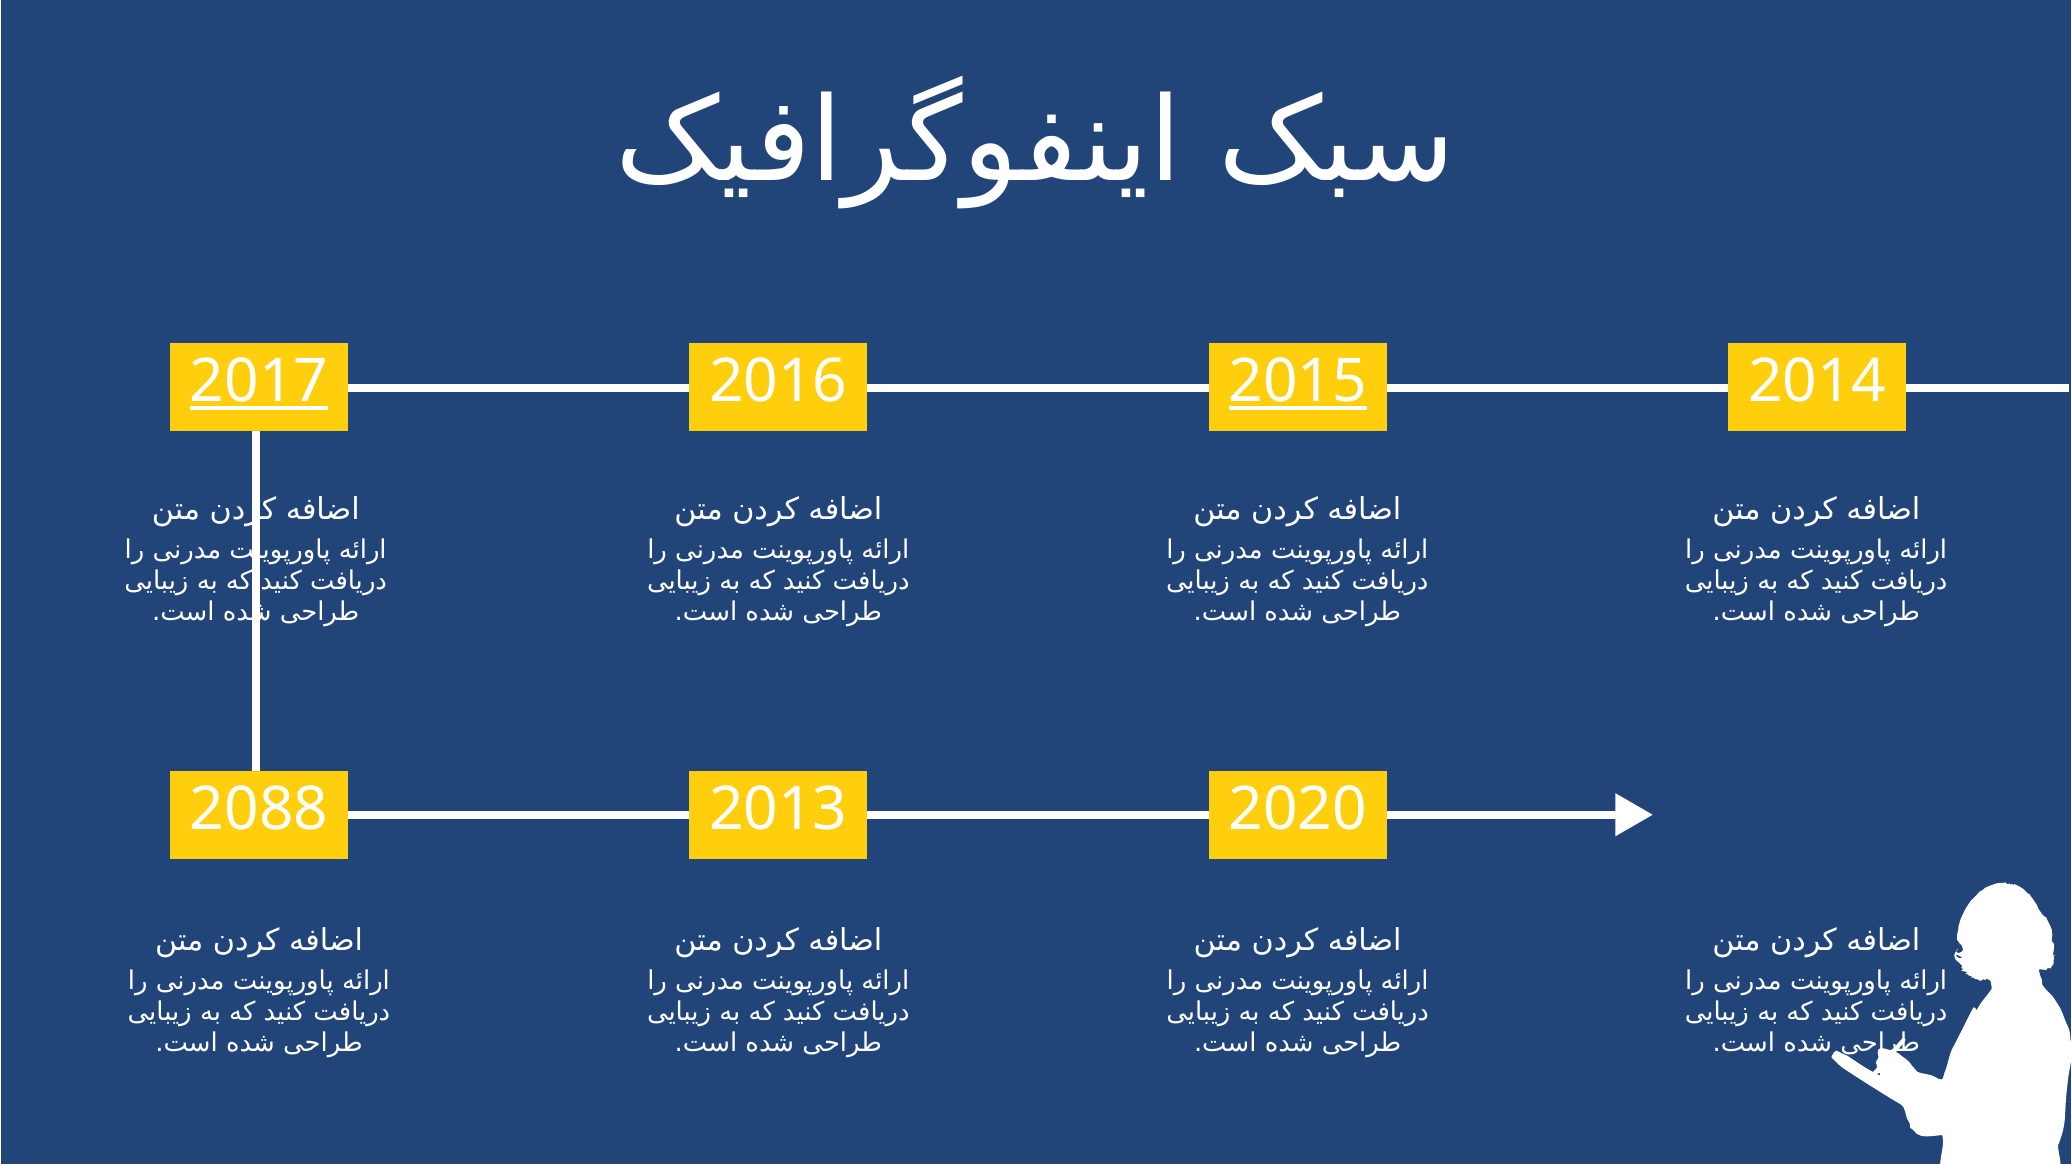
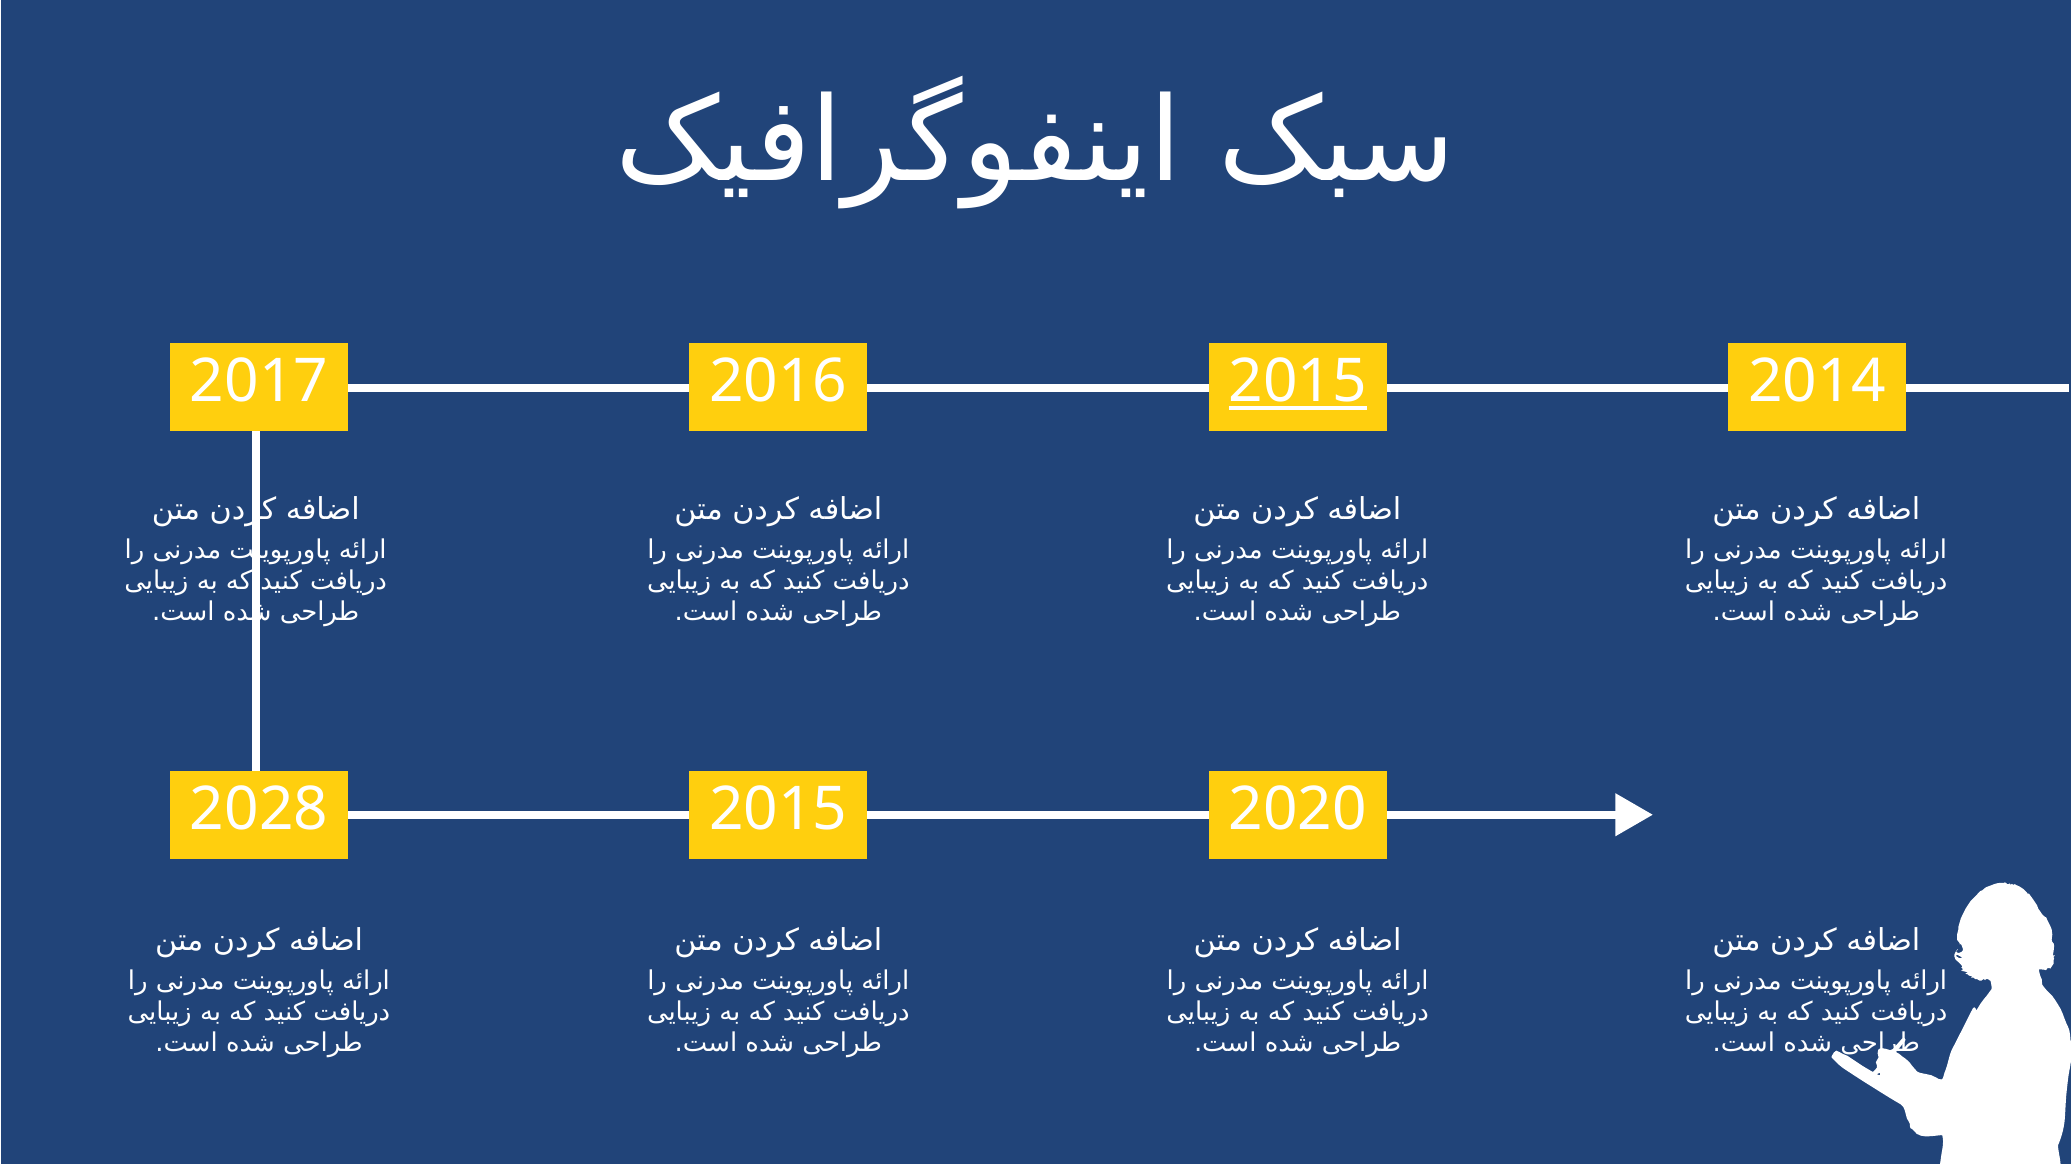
2017 underline: present -> none (259, 382)
2088: 2088 -> 2028 (259, 810)
2013: 2013 -> 2015 (778, 810)
